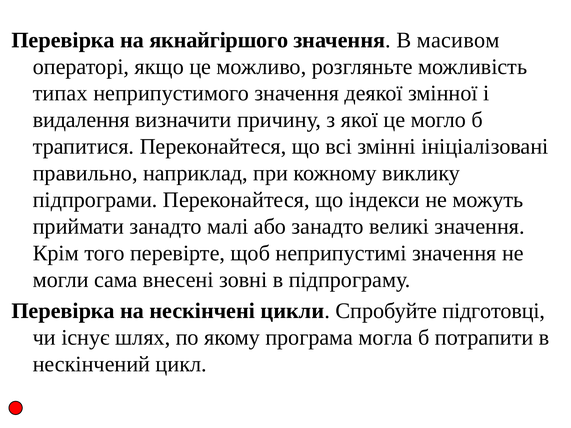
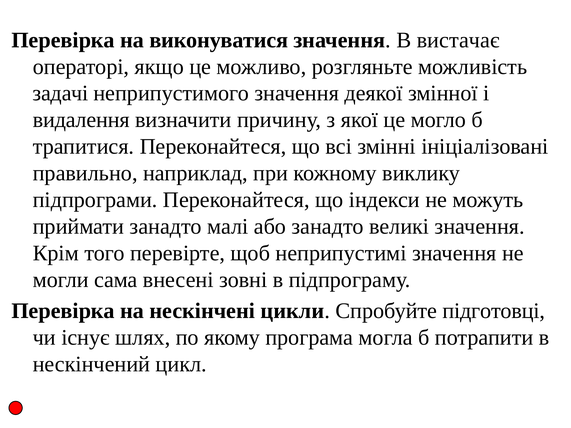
якнайгіршого: якнайгіршого -> виконуватися (219, 40)
масивом: масивом -> вистачає (458, 40)
типах: типах -> задачі (60, 93)
